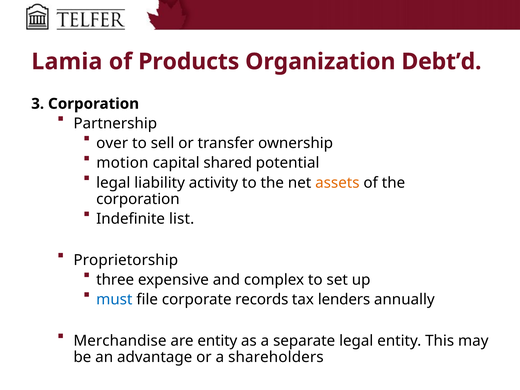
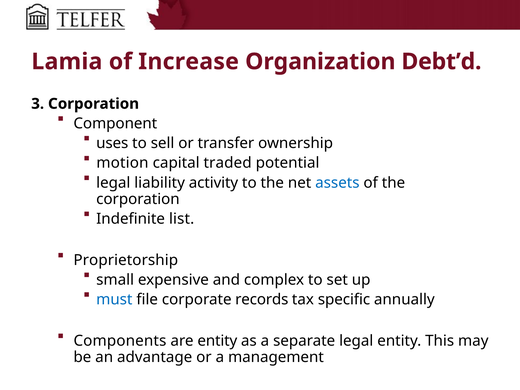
Products: Products -> Increase (189, 62)
Partnership: Partnership -> Component (115, 123)
over: over -> uses (112, 143)
shared: shared -> traded (228, 163)
assets colour: orange -> blue (337, 183)
three: three -> small (115, 280)
lenders: lenders -> specific (344, 300)
Merchandise: Merchandise -> Components (120, 341)
shareholders: shareholders -> management (276, 357)
